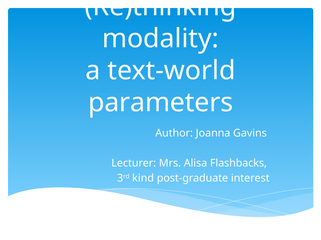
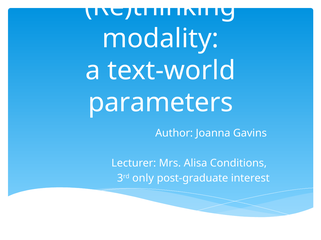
Flashbacks: Flashbacks -> Conditions (238, 164)
kind: kind -> only (143, 179)
